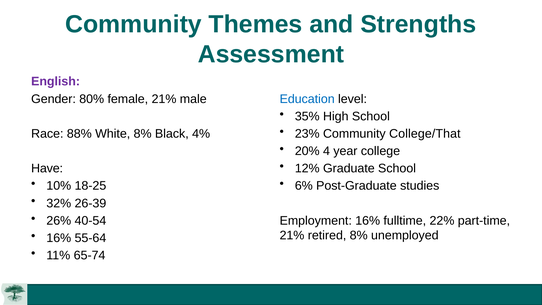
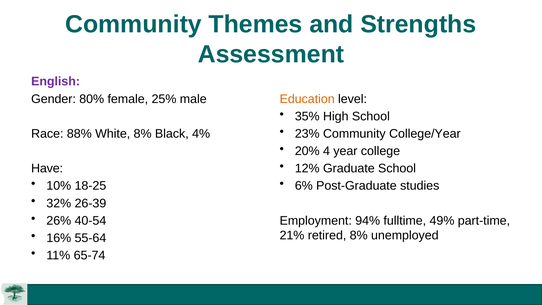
female 21%: 21% -> 25% (164, 99)
Education colour: blue -> orange (307, 99)
College/That: College/That -> College/Year (425, 134)
Employment 16%: 16% -> 94% (368, 221)
22%: 22% -> 49% (442, 221)
